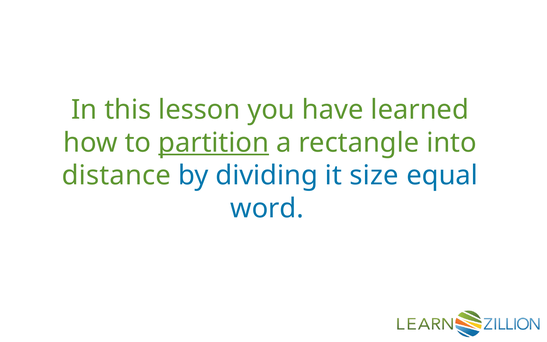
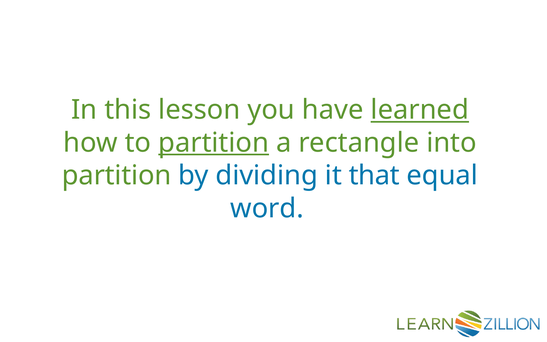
learned underline: none -> present (420, 110)
distance: distance -> partition (117, 176)
size: size -> that (374, 176)
